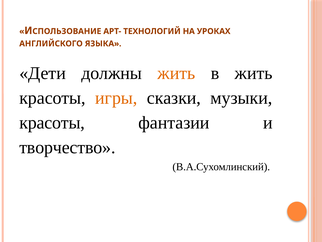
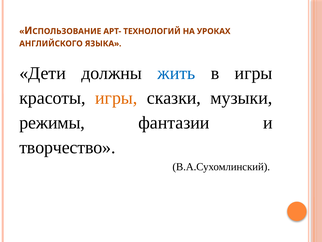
жить colour: orange -> blue (176, 73)
в жить: жить -> игры (254, 73)
красоты: красоты -> режимы (52, 122)
